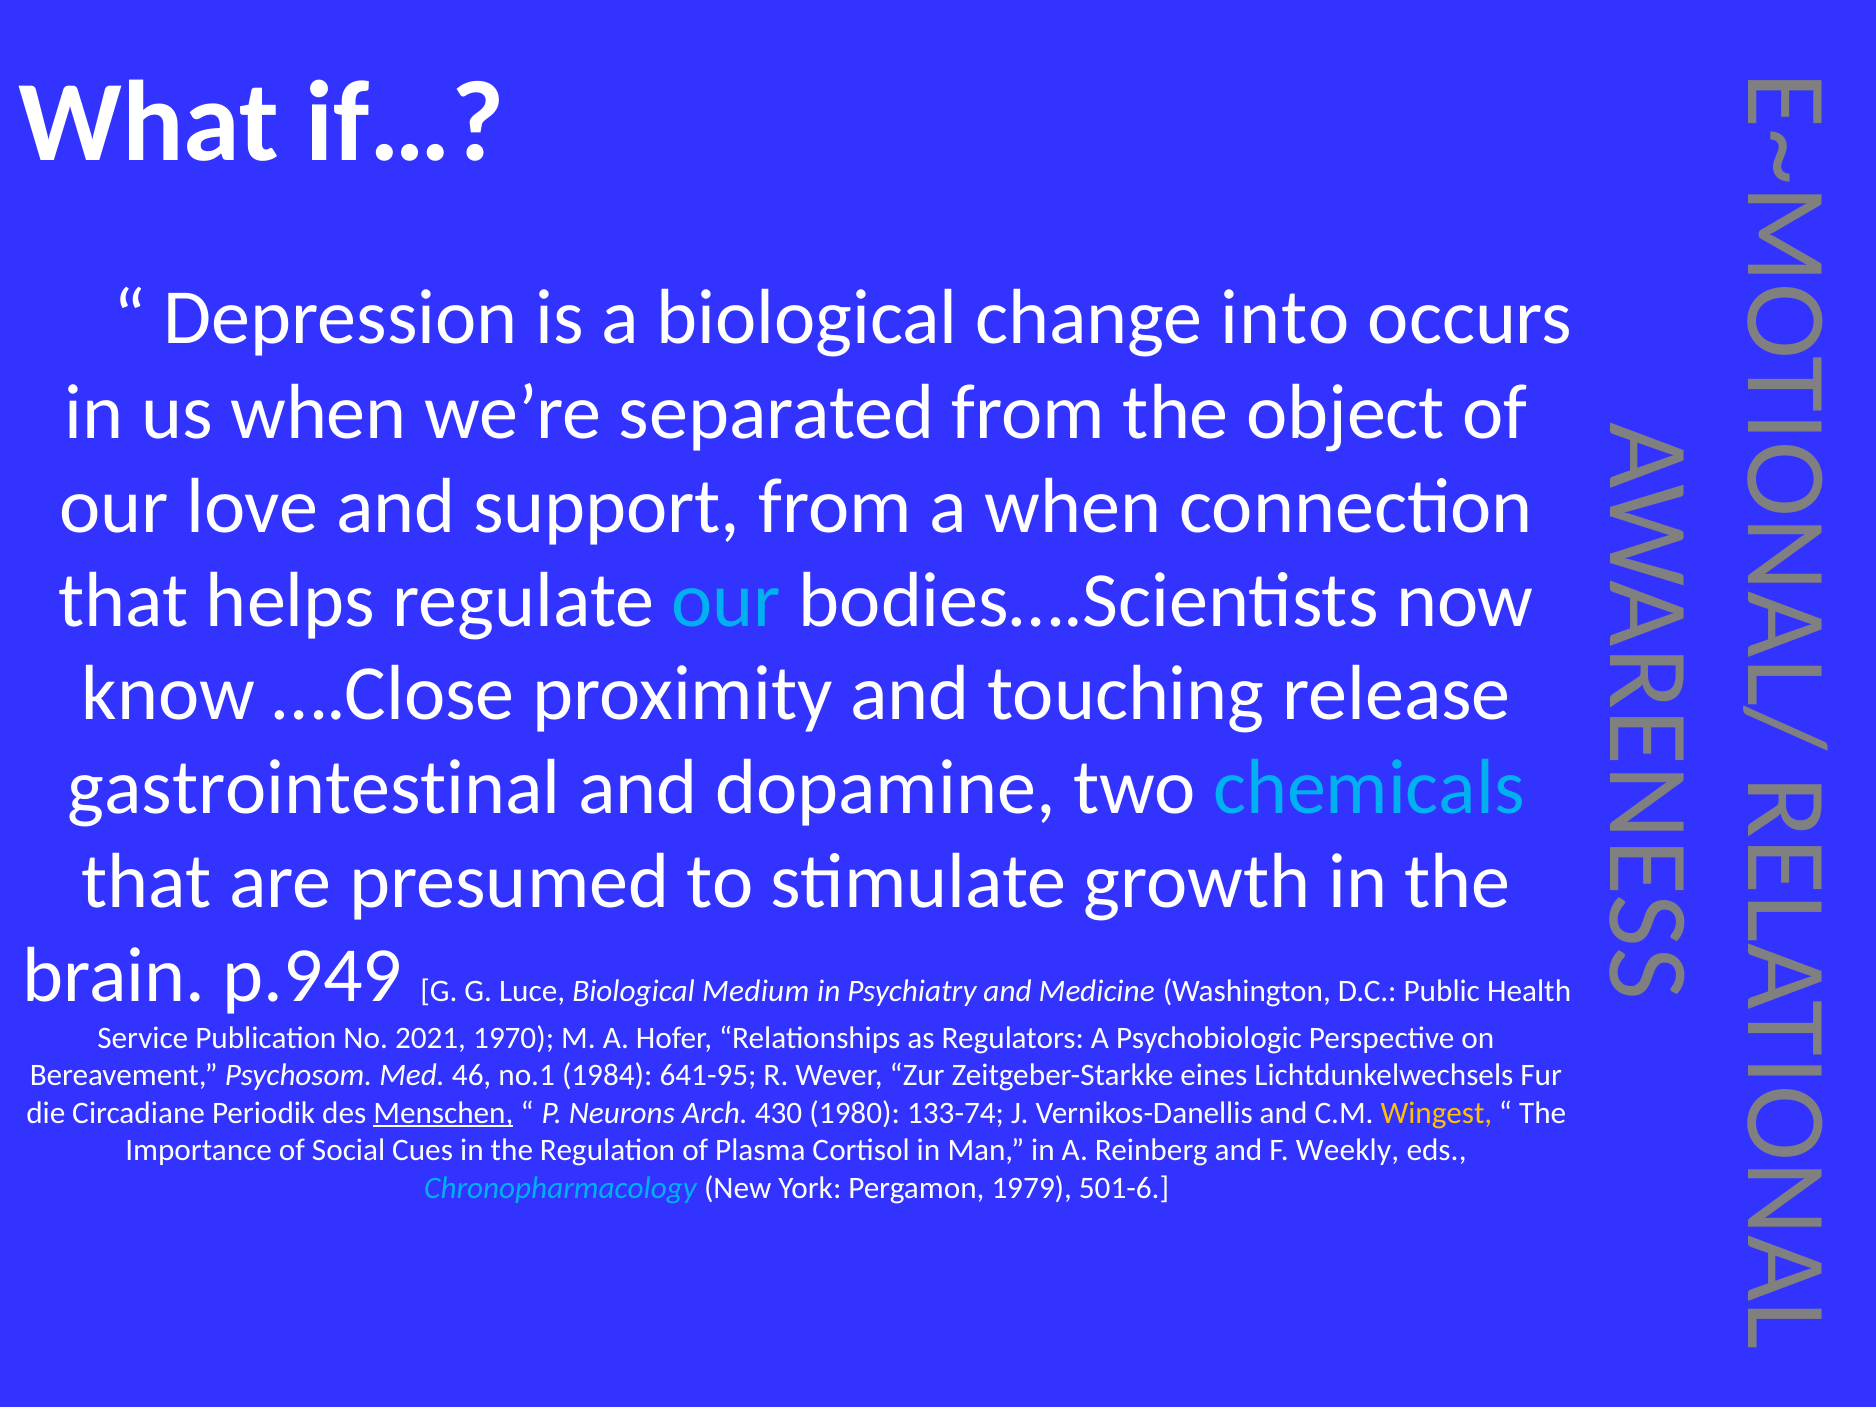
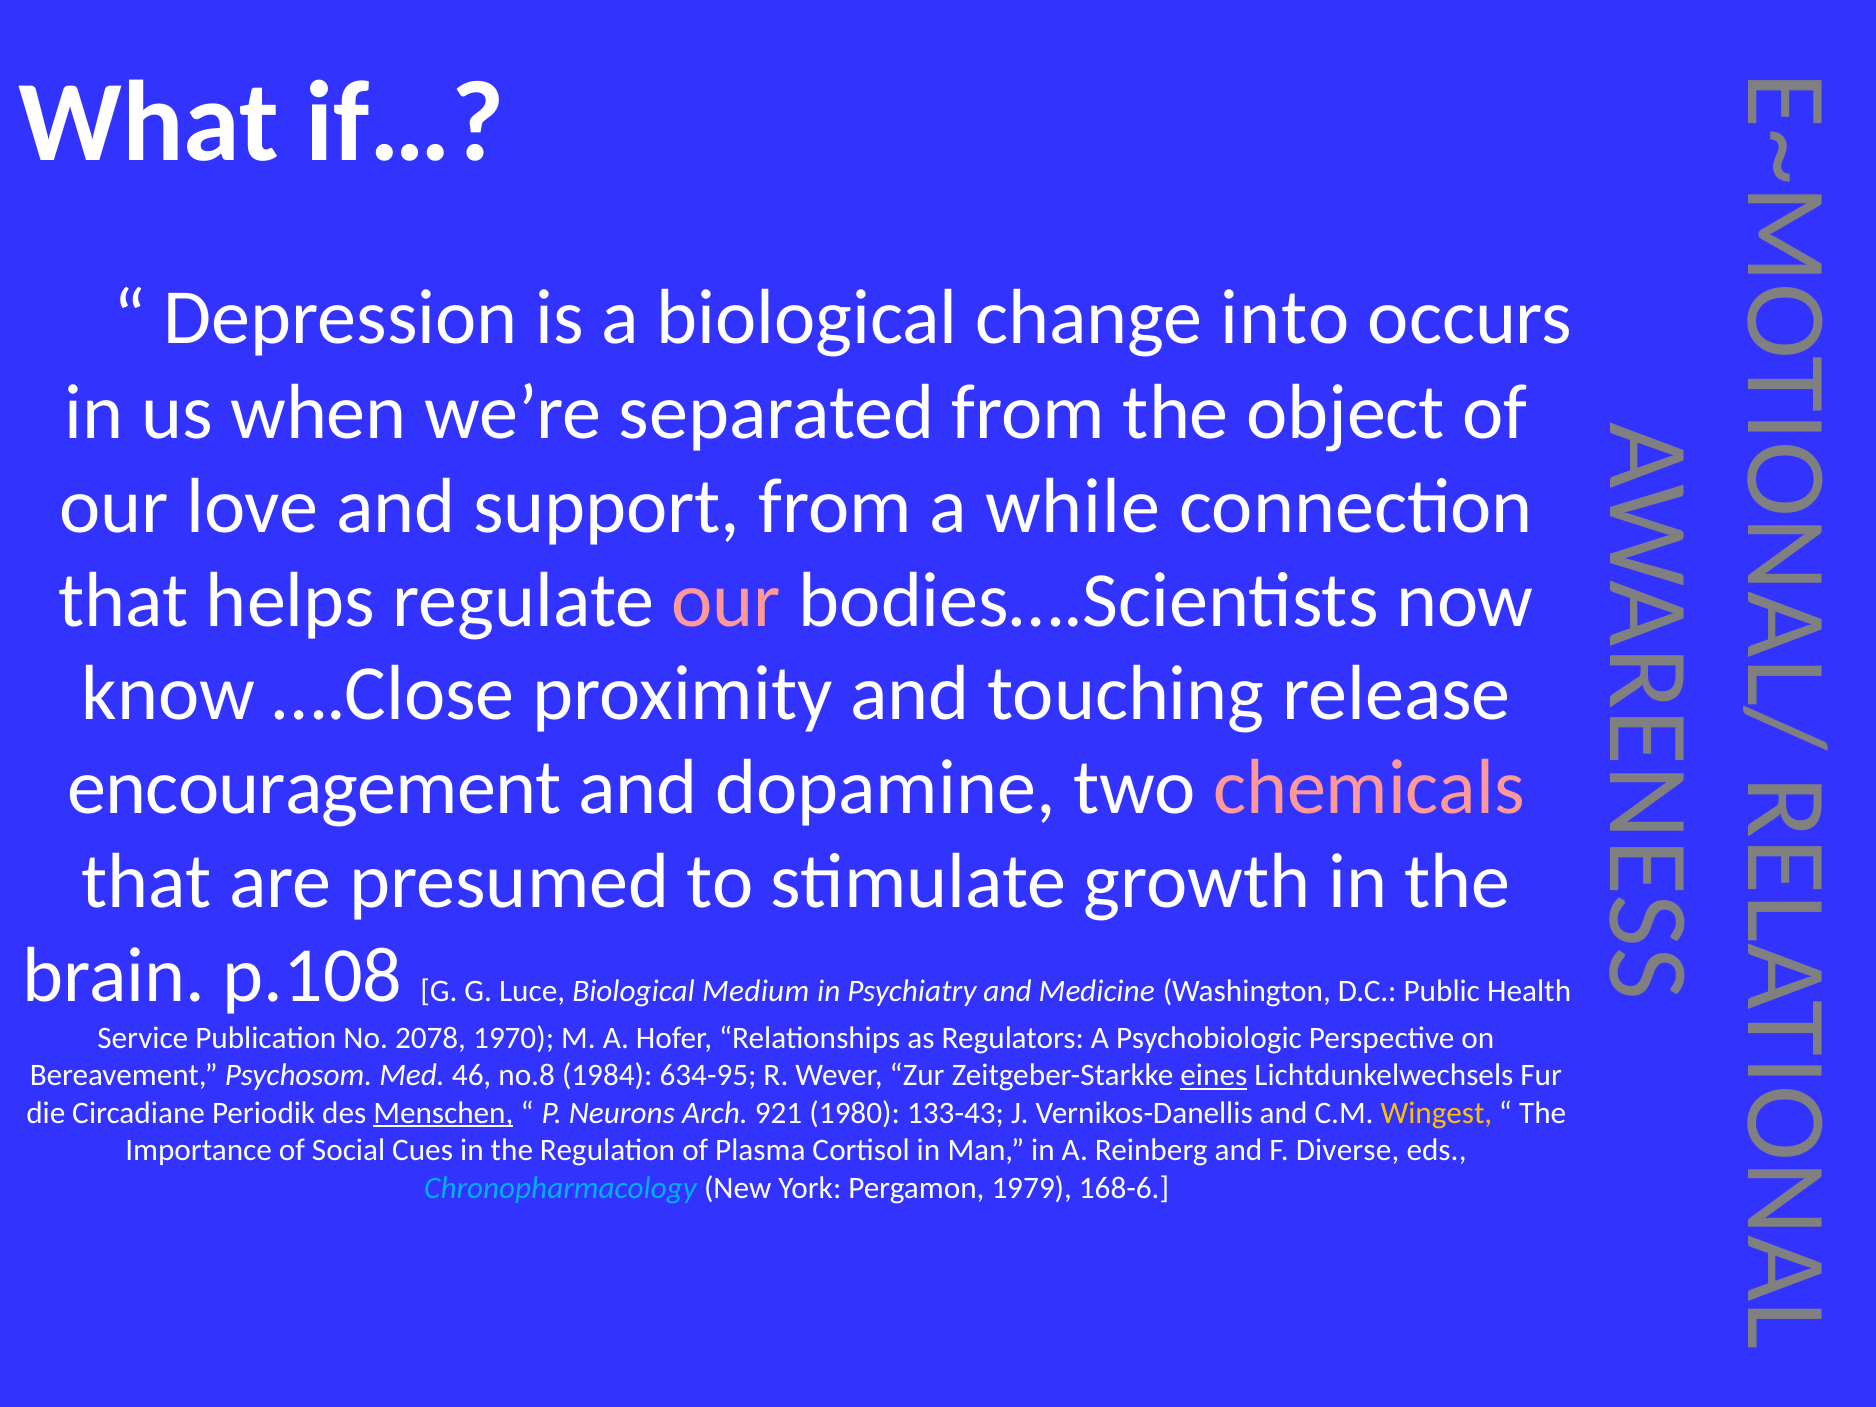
a when: when -> while (1073, 507)
our colour: light blue -> pink (727, 600)
gastrointestinal: gastrointestinal -> encouragement (315, 788)
chemicals colour: light blue -> pink (1369, 788)
p.949: p.949 -> p.108 (313, 976)
2021: 2021 -> 2078 (431, 1038)
no.1: no.1 -> no.8 (527, 1075)
641-95: 641-95 -> 634-95 (708, 1075)
eines underline: none -> present (1214, 1075)
430: 430 -> 921 (779, 1113)
133-74: 133-74 -> 133-43 (956, 1113)
Weekly: Weekly -> Diverse (1348, 1151)
501-6: 501-6 -> 168-6 (1124, 1188)
